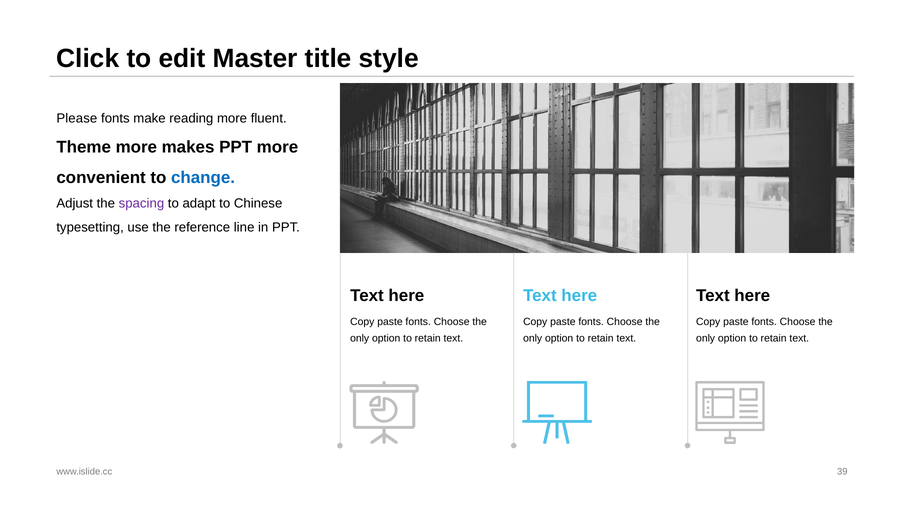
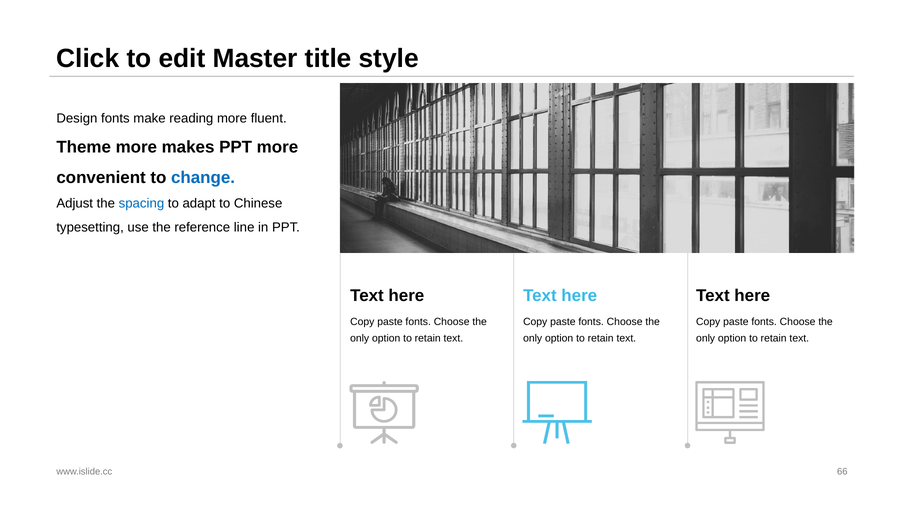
Please: Please -> Design (77, 118)
spacing colour: purple -> blue (141, 203)
39: 39 -> 66 (842, 471)
